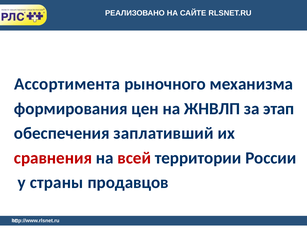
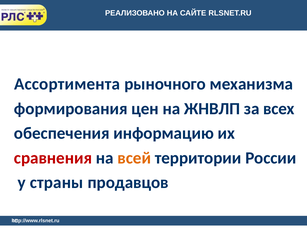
этап: этап -> всех (279, 108)
заплативший: заплативший -> информацию (164, 133)
всей colour: red -> orange (134, 157)
